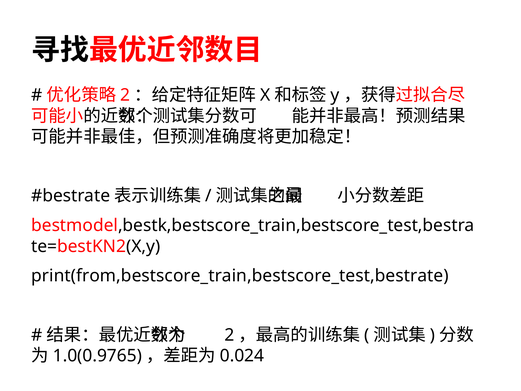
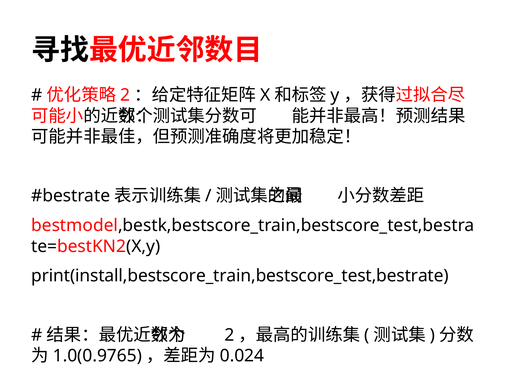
print(from,bestscore_train,bestscore_test,bestrate: print(from,bestscore_train,bestscore_test,bestrate -> print(install,bestscore_train,bestscore_test,bestrate (240, 276)
